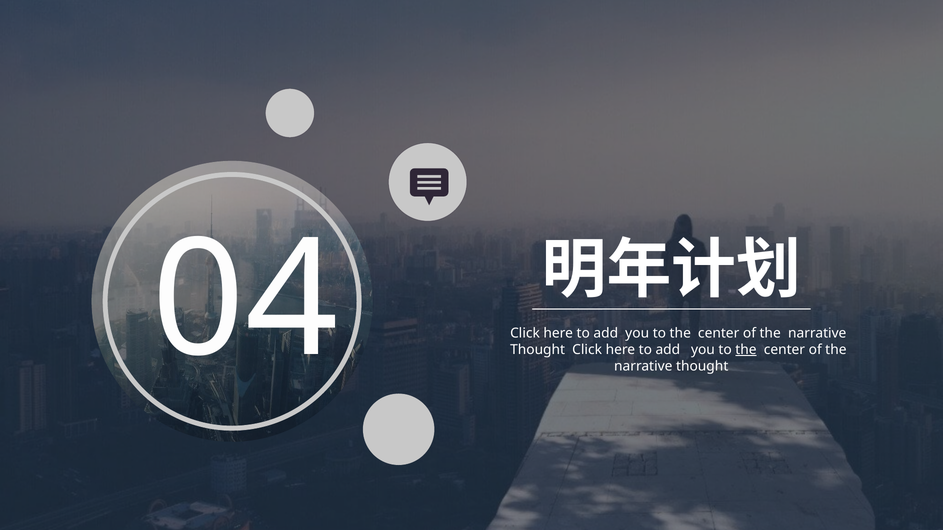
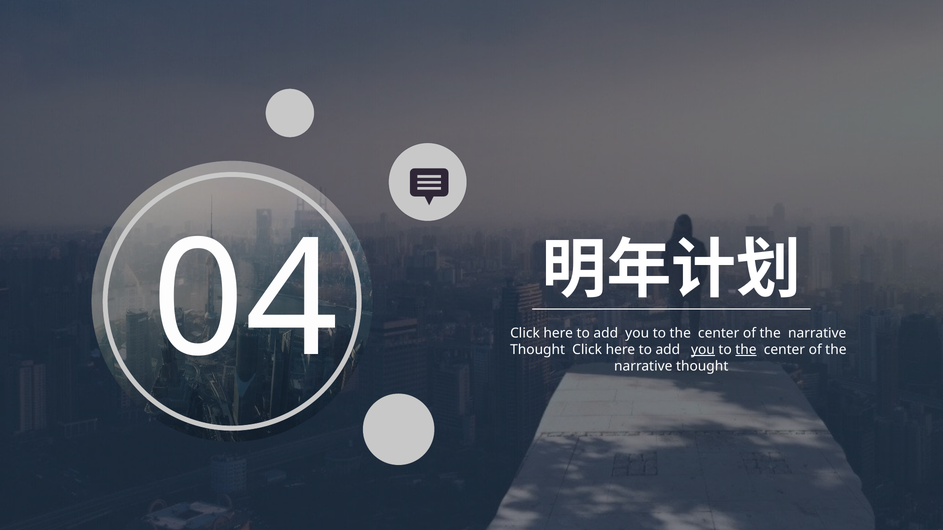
you underline: none -> present (703, 350)
